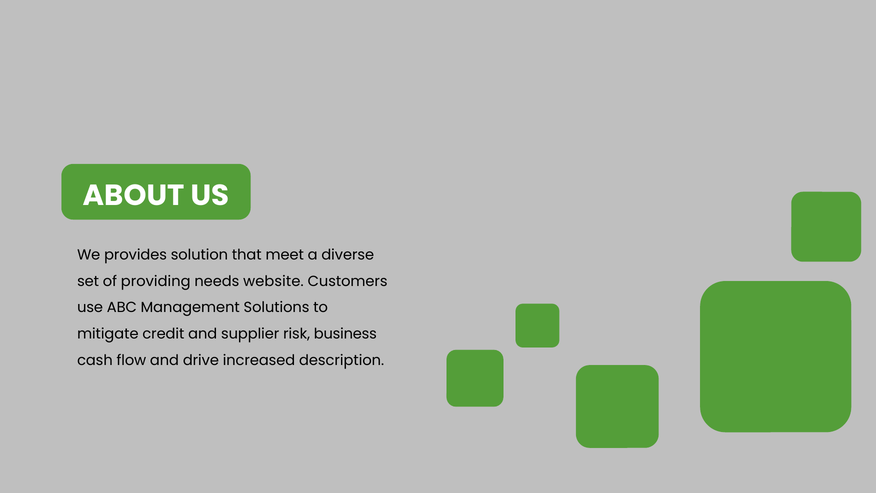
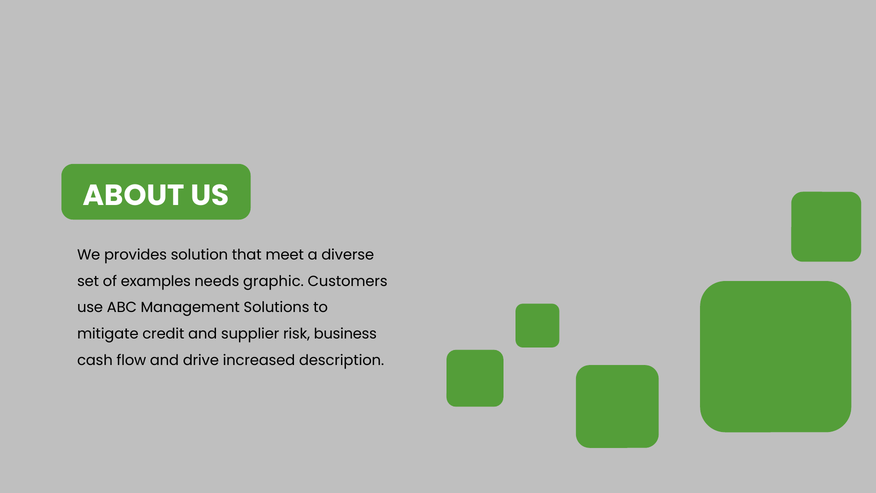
providing: providing -> examples (156, 281)
website: website -> graphic (273, 281)
